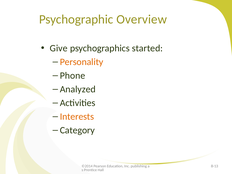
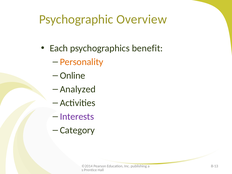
Give: Give -> Each (59, 48)
started: started -> benefit (147, 48)
Phone: Phone -> Online (73, 76)
Interests colour: orange -> purple (77, 117)
